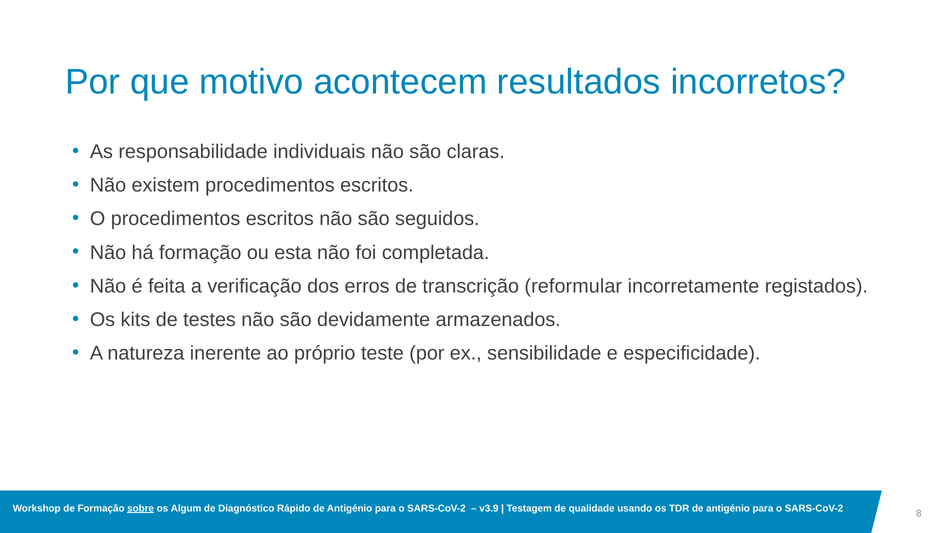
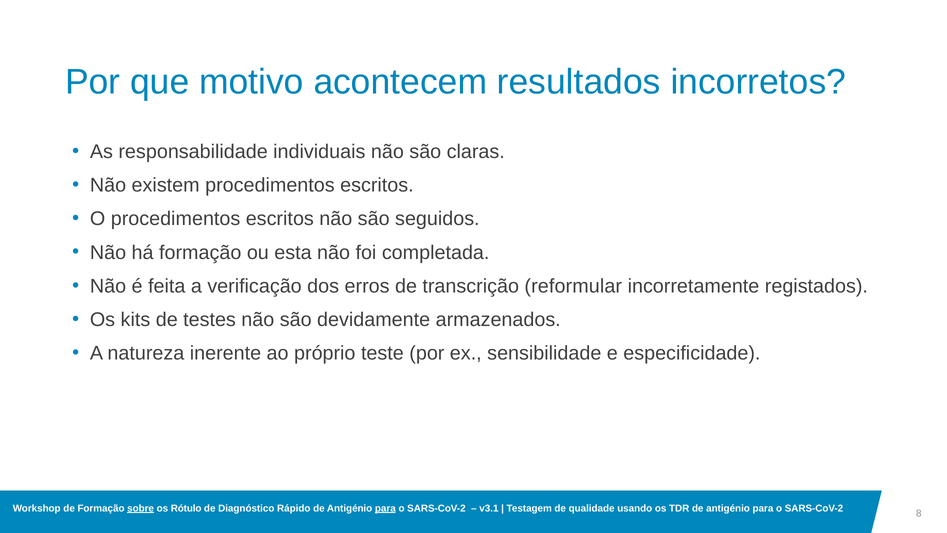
Algum: Algum -> Rótulo (186, 508)
para underline: none -> present (385, 508)
v3.9: v3.9 -> v3.1 (489, 508)
